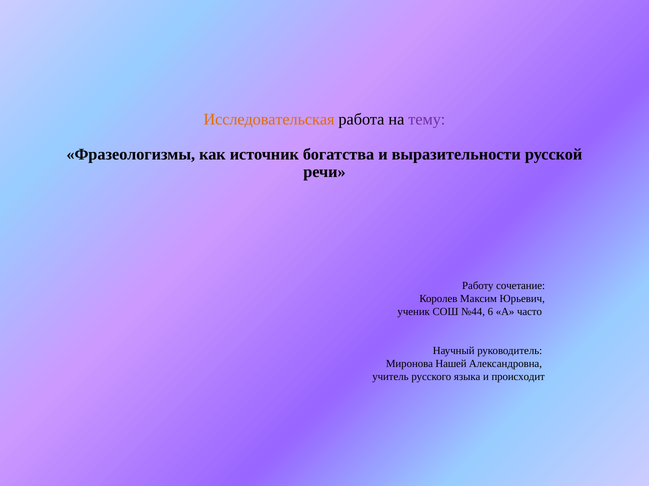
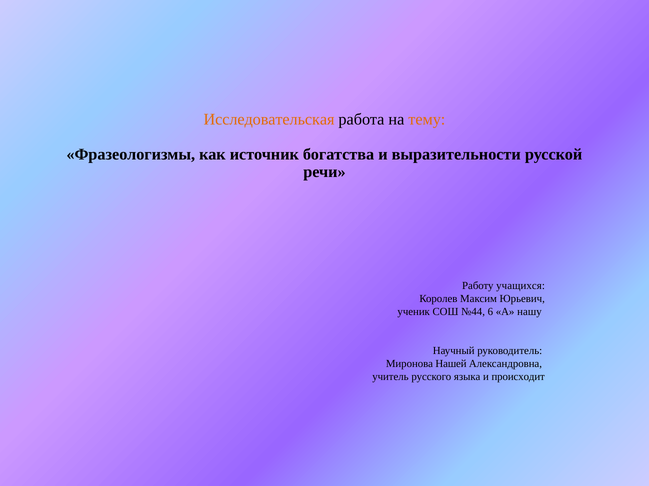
тему colour: purple -> orange (427, 120)
сочетание: сочетание -> учащихся (521, 286)
часто: часто -> нашу (529, 312)
